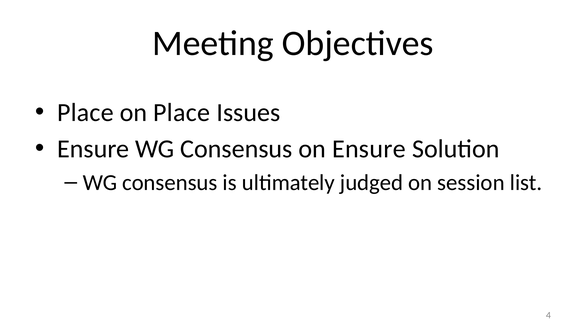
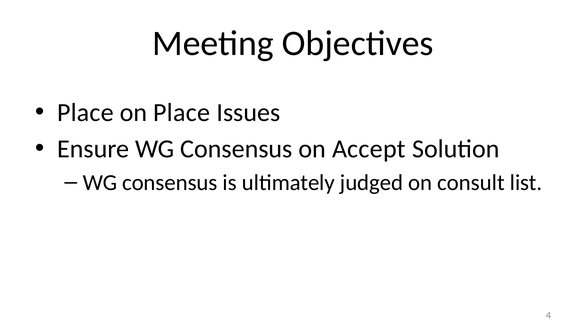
on Ensure: Ensure -> Accept (369, 149)
session: session -> consult (471, 183)
